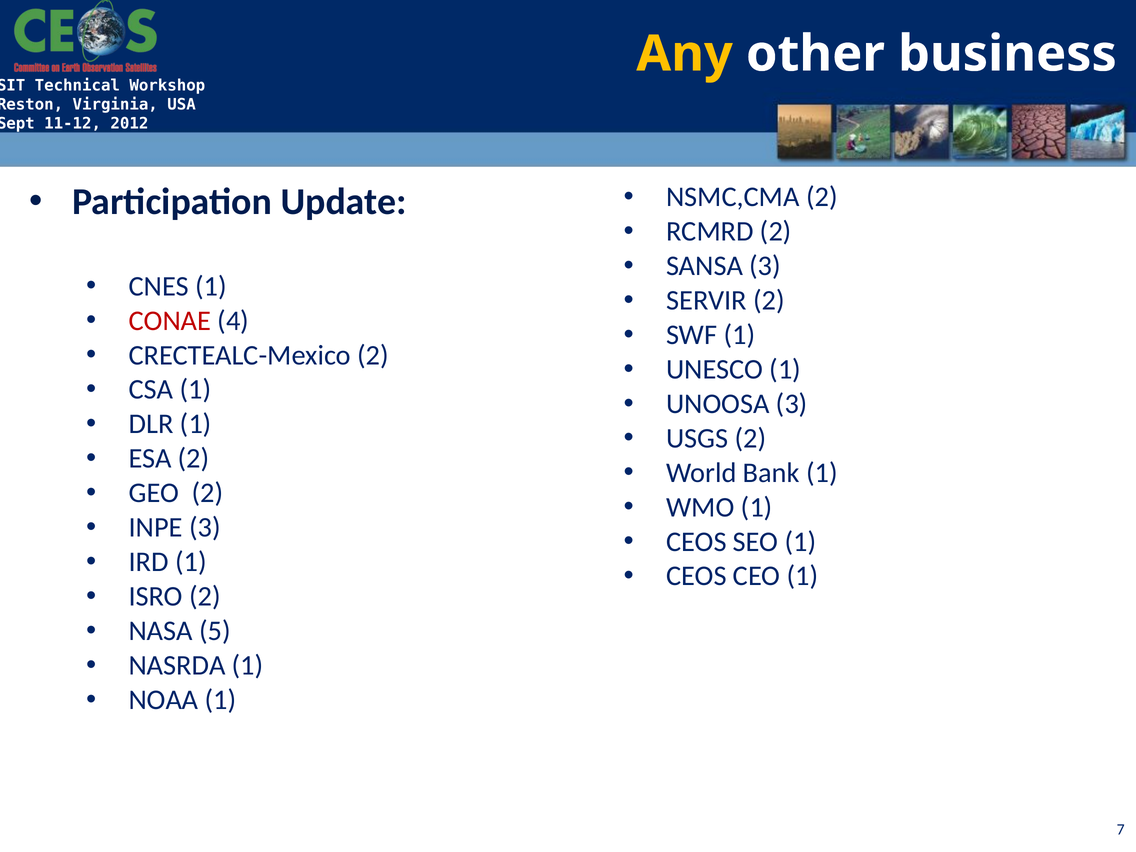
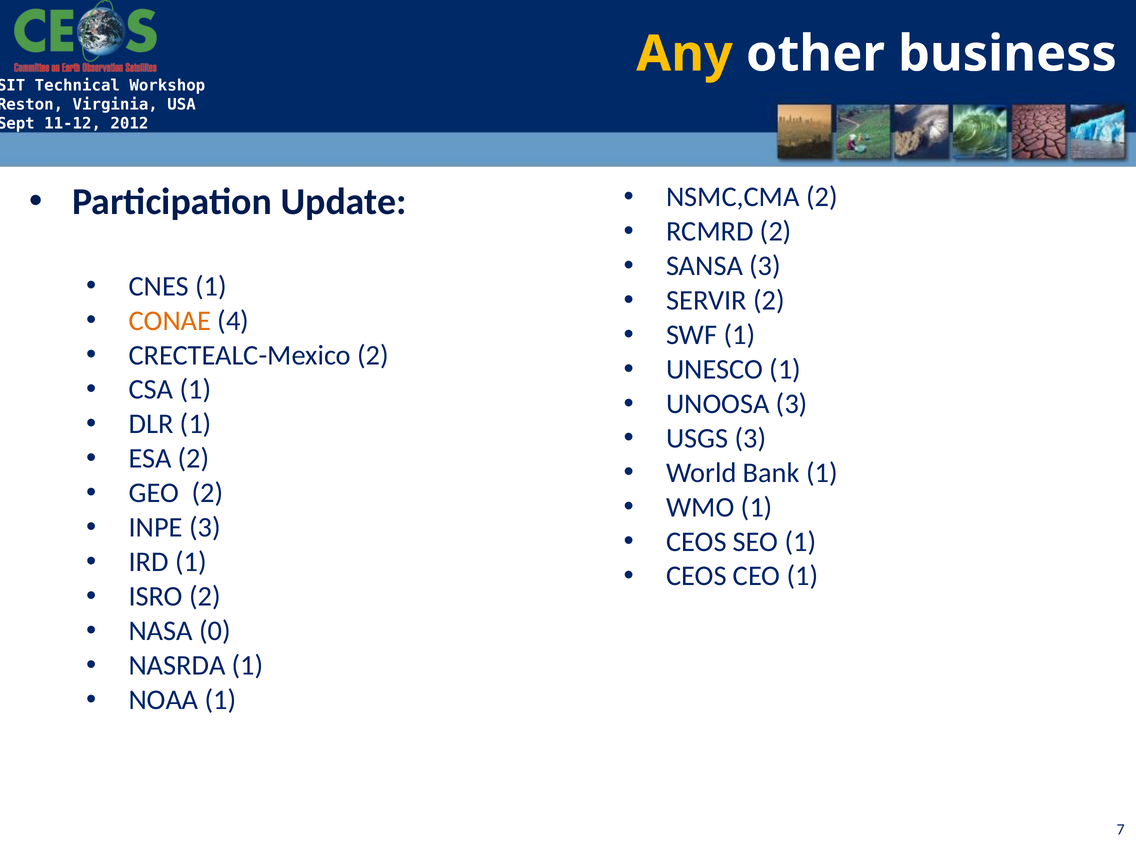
CONAE colour: red -> orange (170, 321)
USGS 2: 2 -> 3 (750, 438)
5: 5 -> 0 (215, 631)
